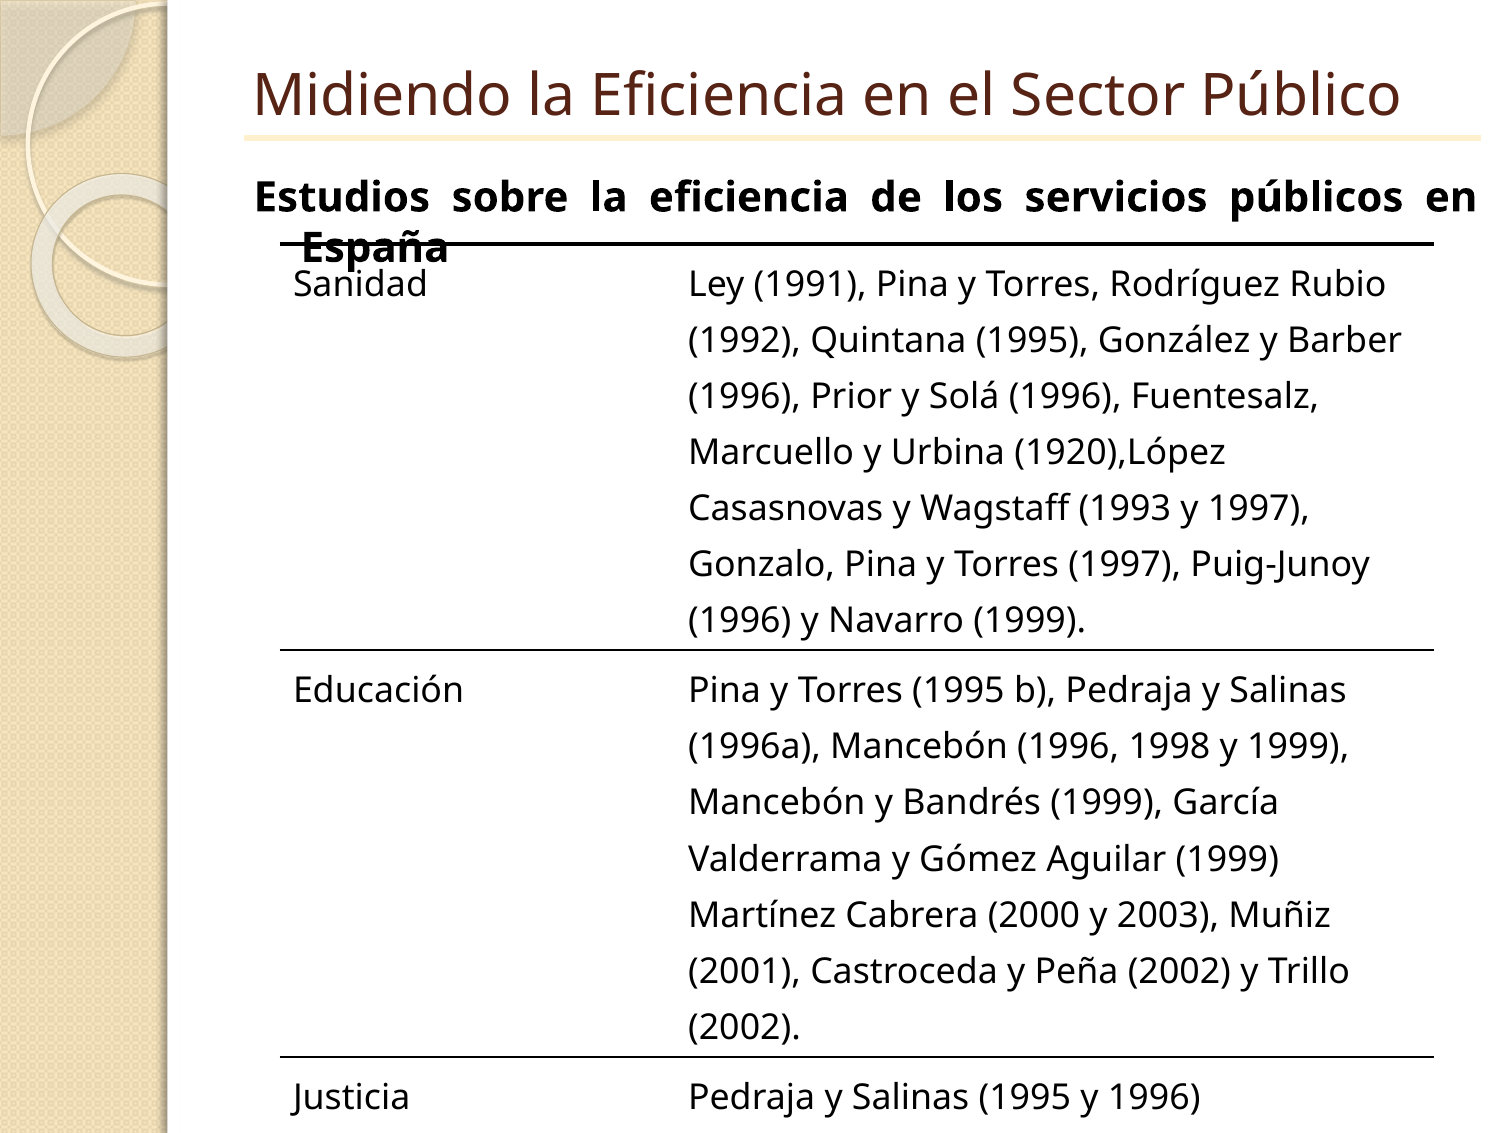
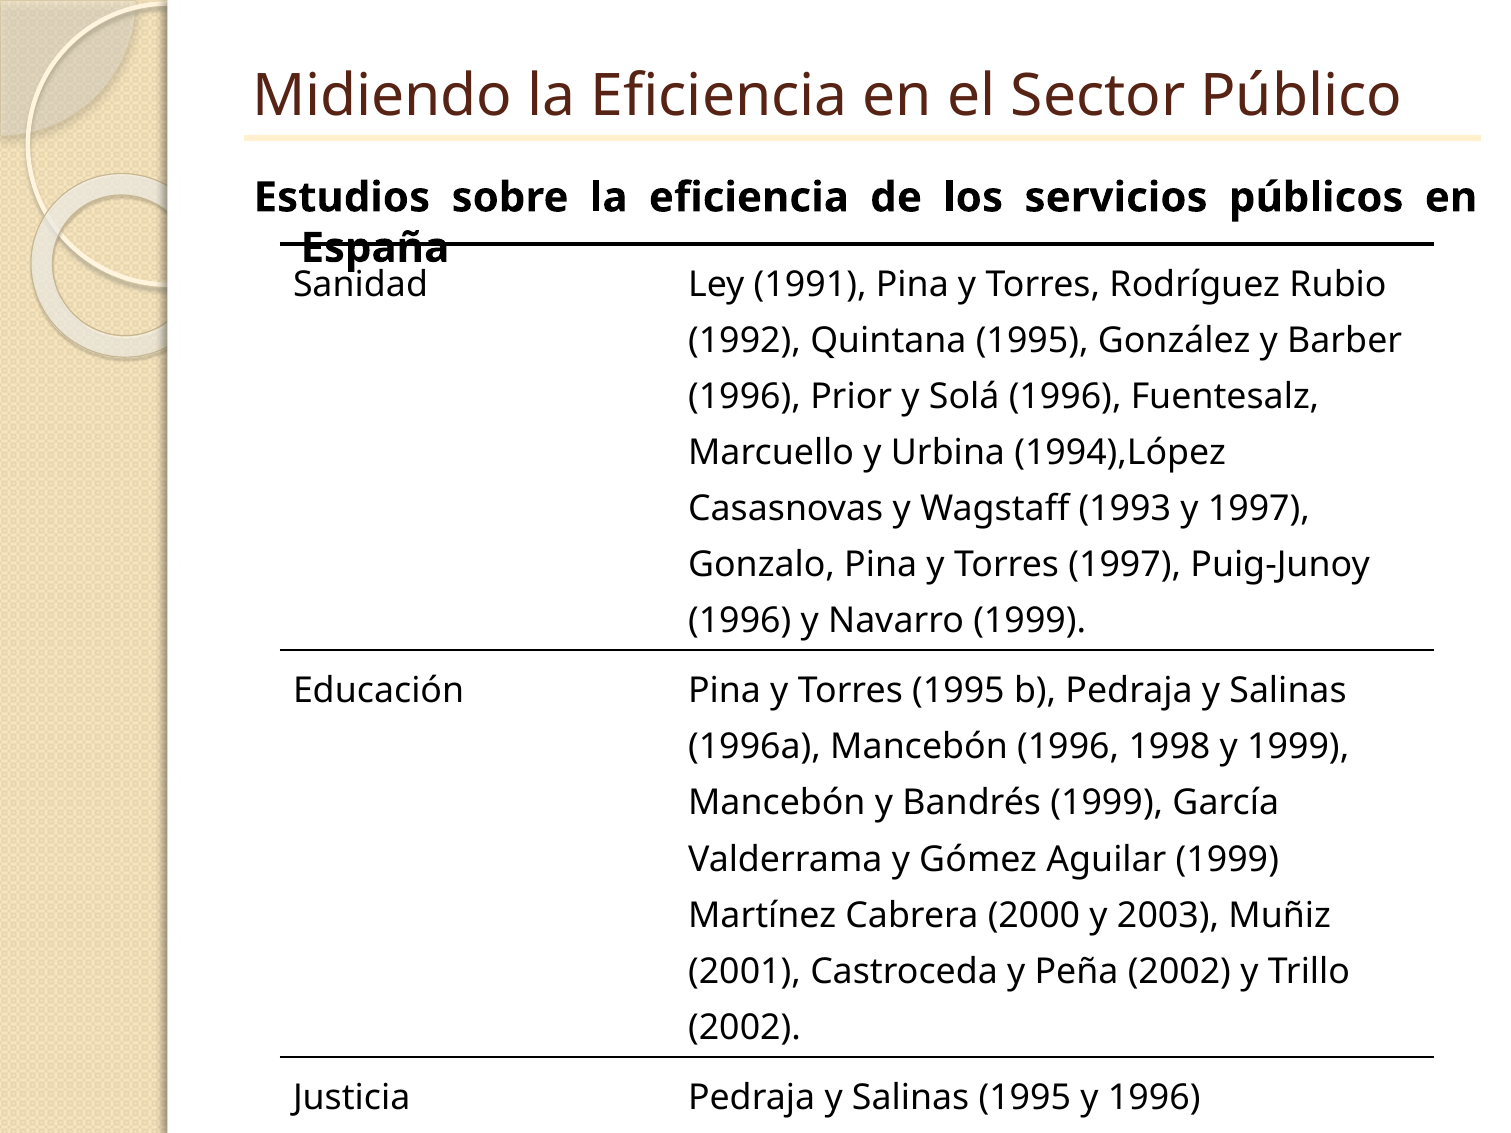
1920),López: 1920),López -> 1994),López (1120, 453)
